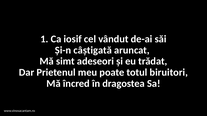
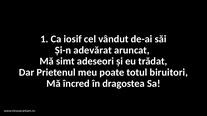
câștigată: câștigată -> adevărat (93, 50)
